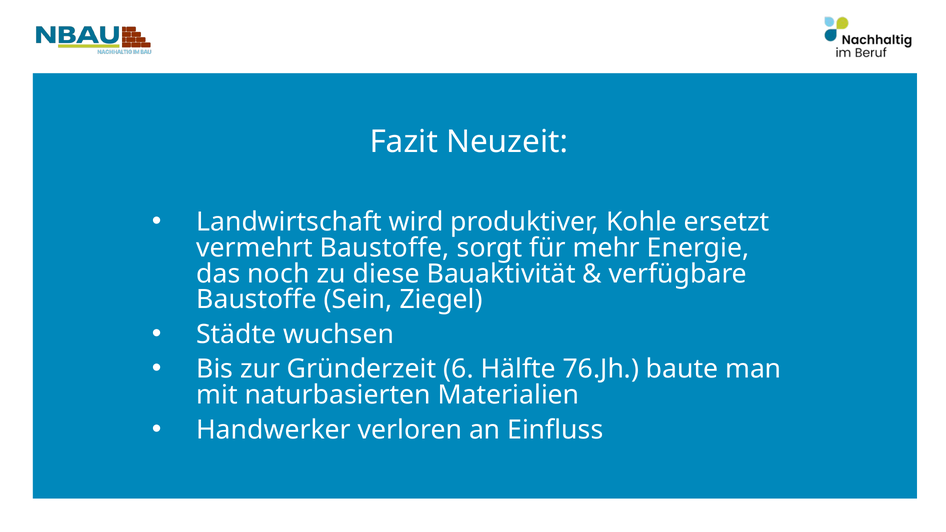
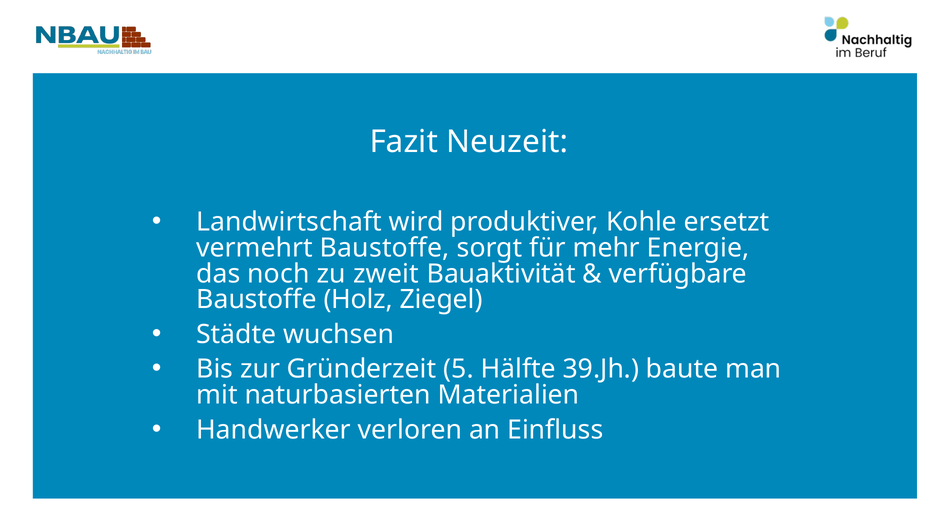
diese: diese -> zweit (386, 274)
Sein: Sein -> Holz (358, 300)
6: 6 -> 5 (459, 369)
76.Jh: 76.Jh -> 39.Jh (601, 369)
